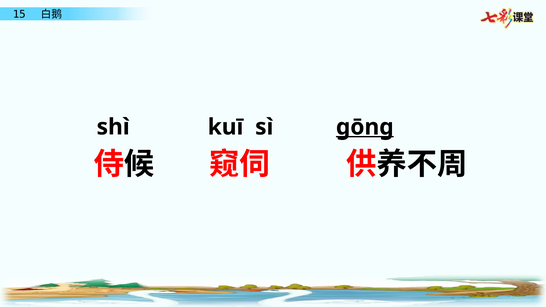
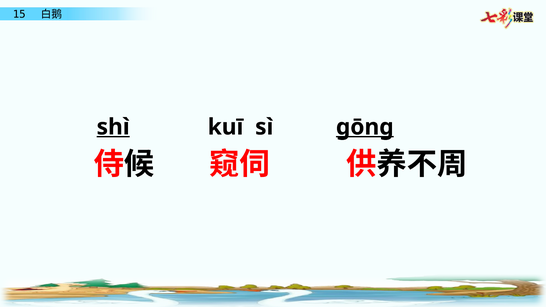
shì underline: none -> present (113, 127)
